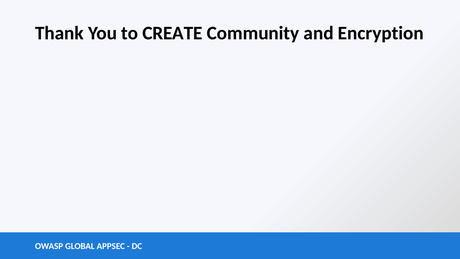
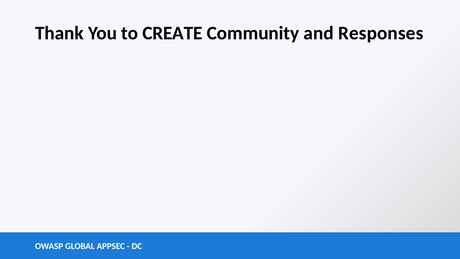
Encryption: Encryption -> Responses (381, 33)
